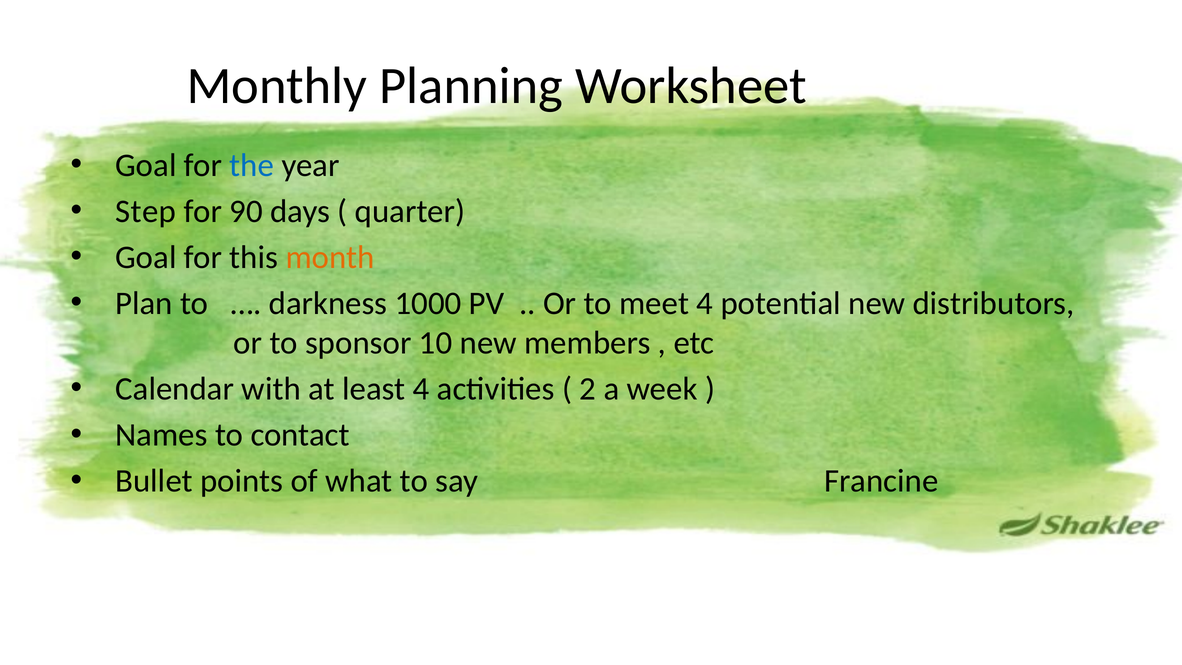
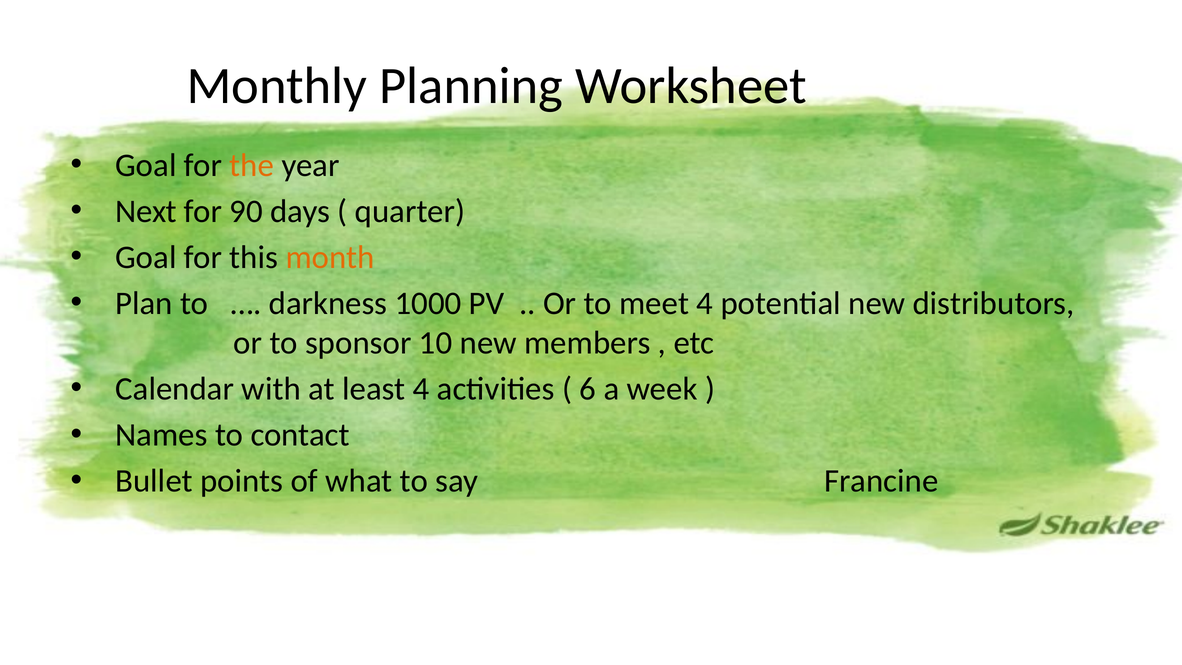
the colour: blue -> orange (252, 165)
Step: Step -> Next (146, 211)
2: 2 -> 6 (588, 389)
